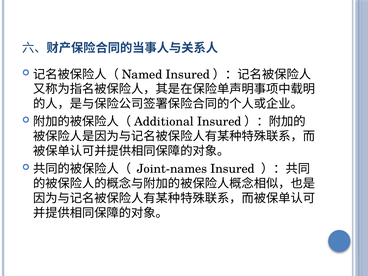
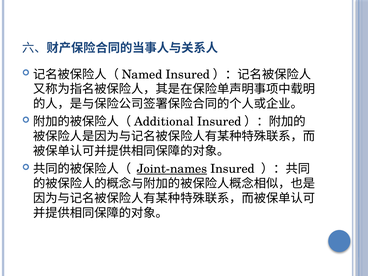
Joint-names underline: none -> present (172, 169)
